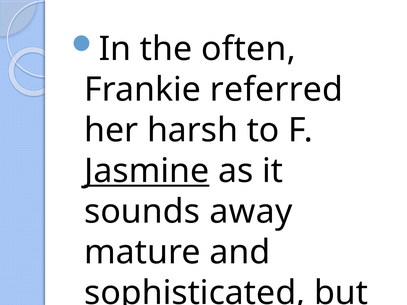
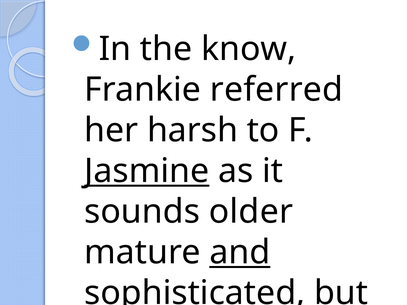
often: often -> know (249, 49)
away: away -> older (251, 212)
and underline: none -> present (240, 253)
